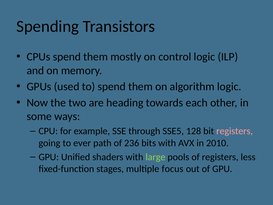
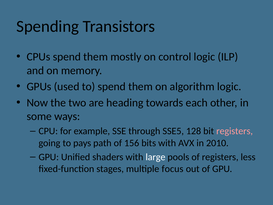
ever: ever -> pays (82, 143)
236: 236 -> 156 (132, 143)
large colour: light green -> white (155, 157)
